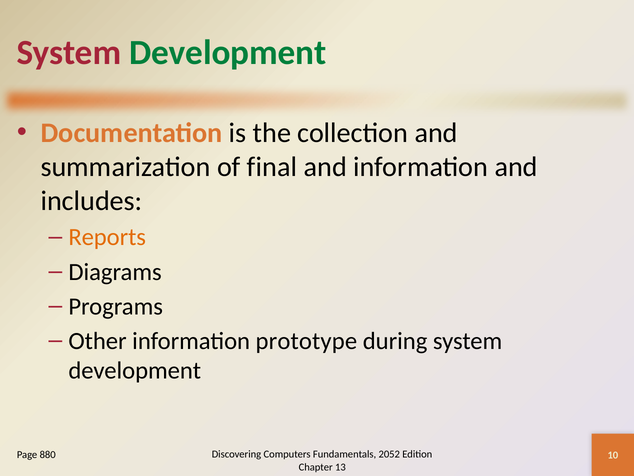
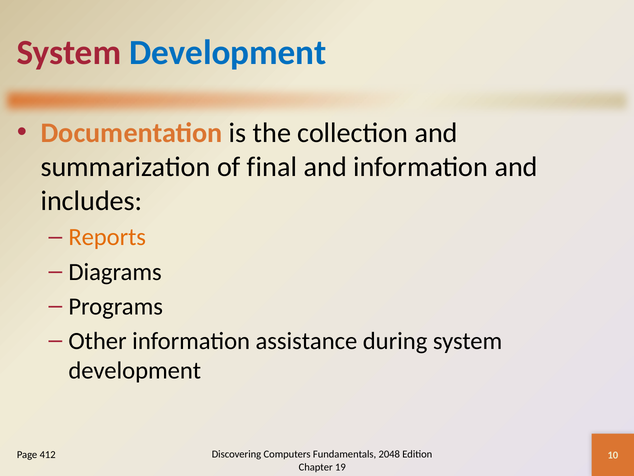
Development colour: green -> blue (228, 53)
prototype: prototype -> assistance (306, 341)
880: 880 -> 412 (48, 454)
2052: 2052 -> 2048 (389, 454)
13: 13 -> 19 (340, 467)
